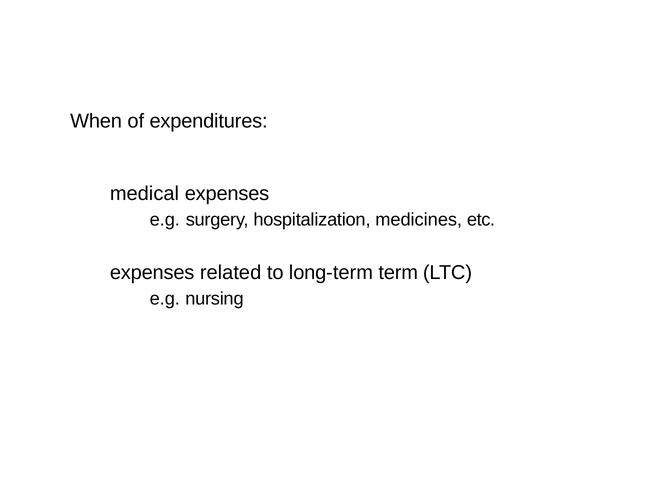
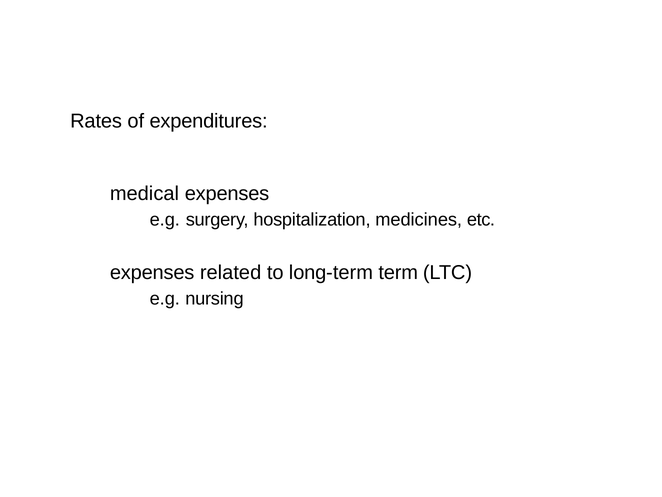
When: When -> Rates (96, 121)
